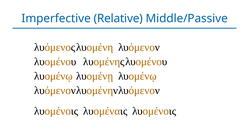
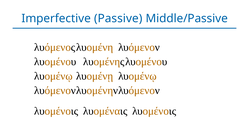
Relative: Relative -> Passive (118, 19)
